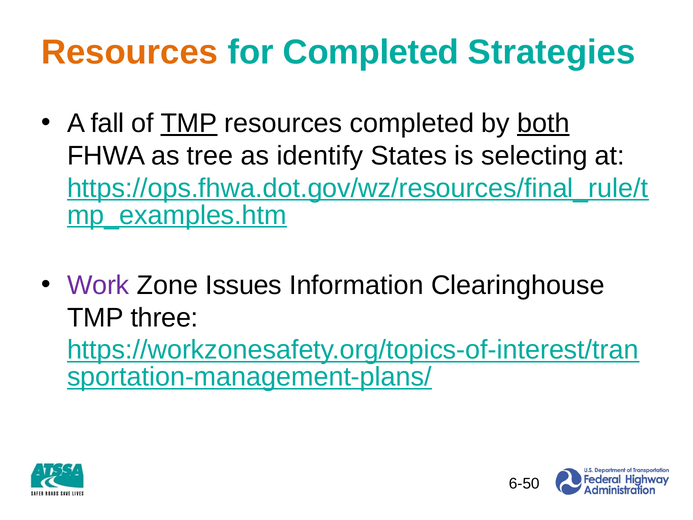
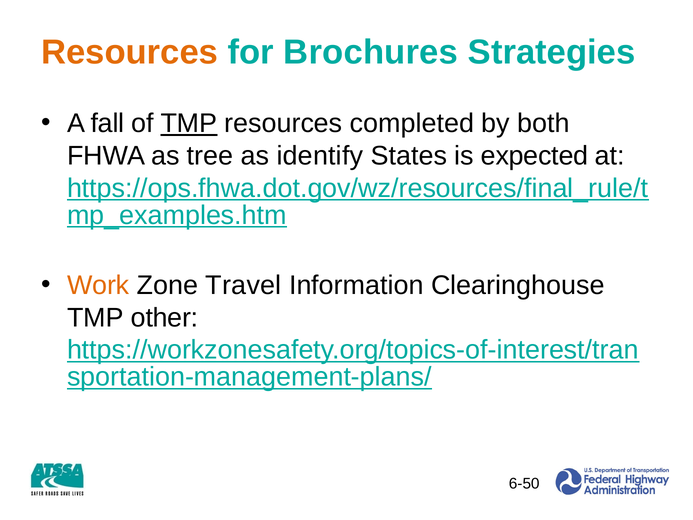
for Completed: Completed -> Brochures (371, 52)
both underline: present -> none (543, 123)
selecting: selecting -> expected (535, 156)
Work colour: purple -> orange (98, 285)
Issues: Issues -> Travel (243, 285)
three: three -> other (165, 317)
